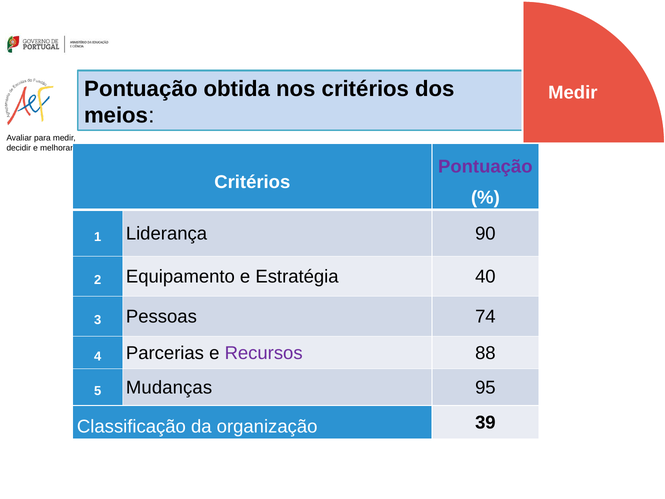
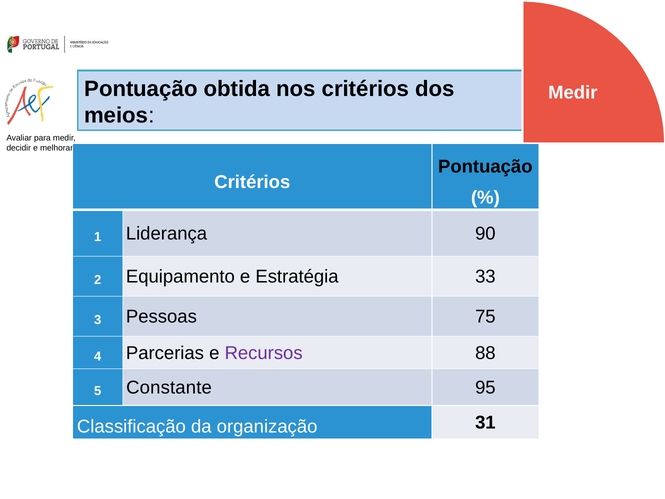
Pontuação colour: purple -> black (485, 167)
40: 40 -> 33 (485, 276)
74: 74 -> 75 (485, 316)
Mudanças: Mudanças -> Constante (169, 387)
39: 39 -> 31 (485, 422)
